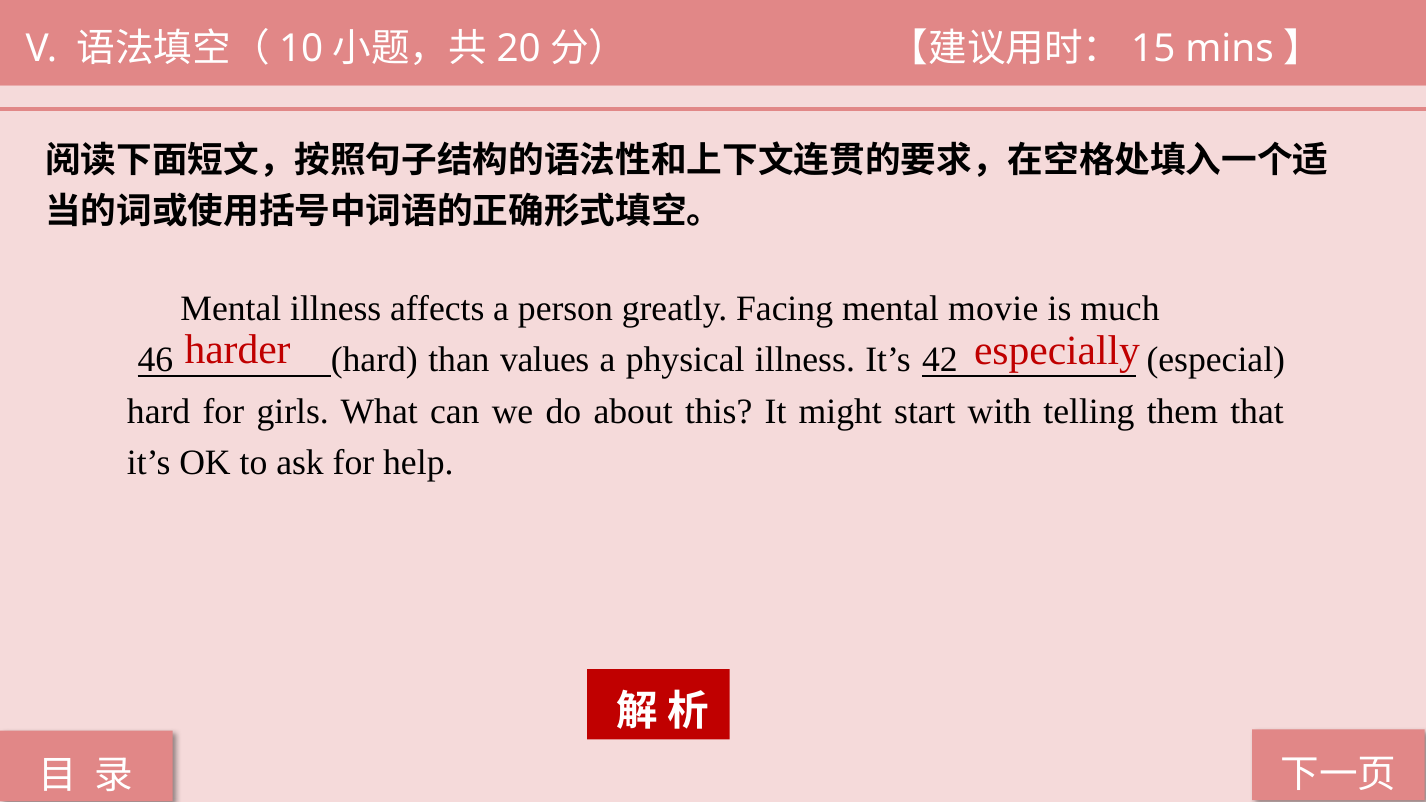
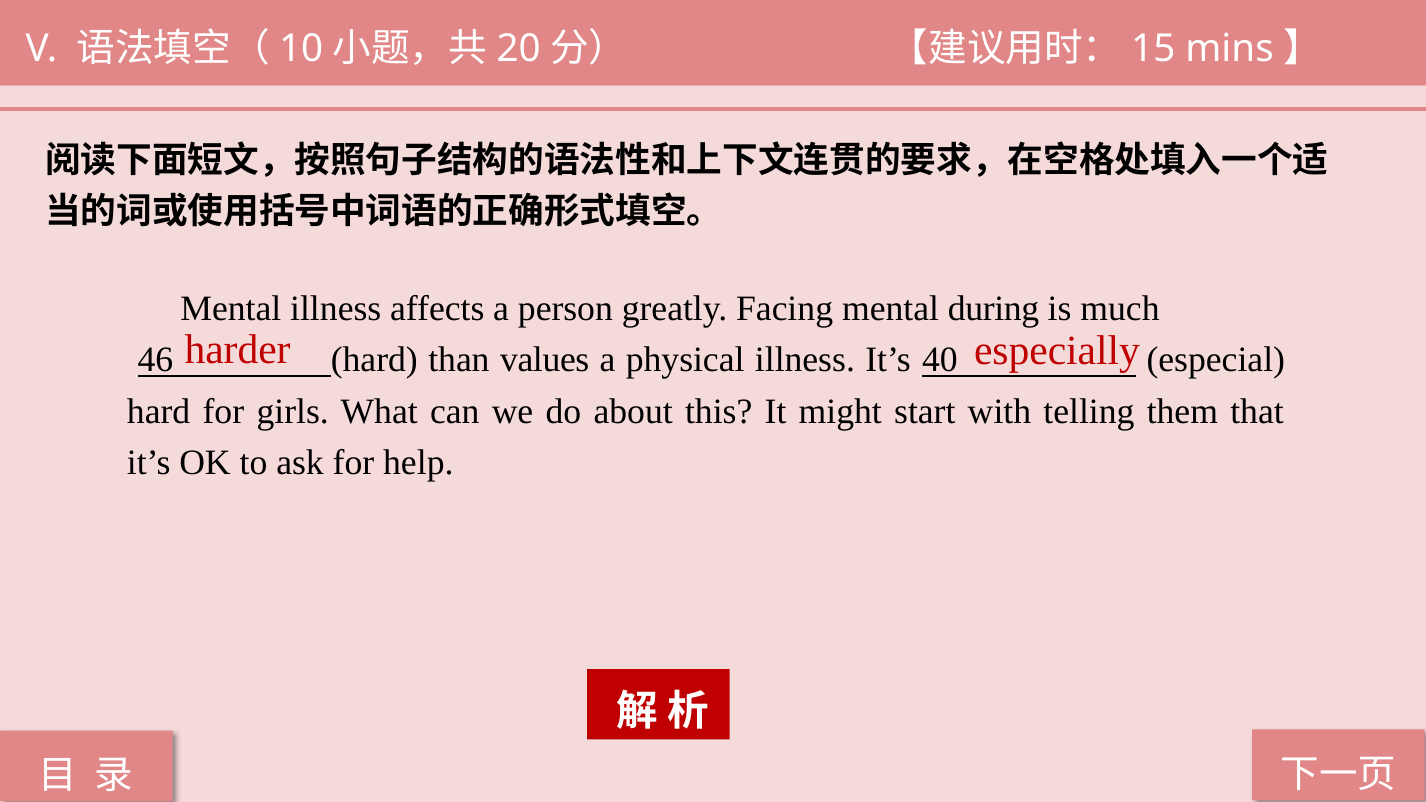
movie: movie -> during (994, 309)
42: 42 -> 40 (940, 360)
